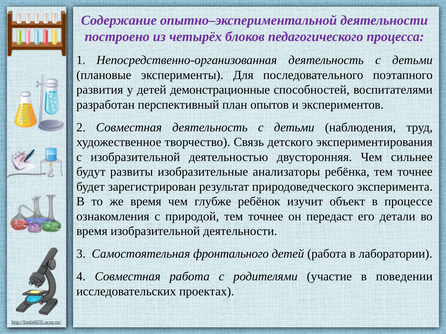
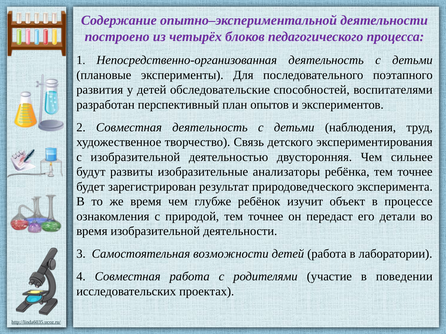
демонстрационные: демонстрационные -> обследовательские (220, 90)
фронтального: фронтального -> возможности (231, 254)
